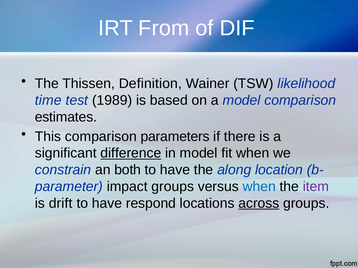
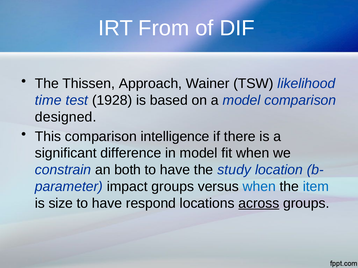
Definition: Definition -> Approach (150, 84)
1989: 1989 -> 1928 (112, 100)
estimates: estimates -> designed (66, 117)
parameters: parameters -> intelligence (175, 137)
difference underline: present -> none (131, 153)
along: along -> study (234, 170)
item colour: purple -> blue (316, 187)
drift: drift -> size (61, 204)
